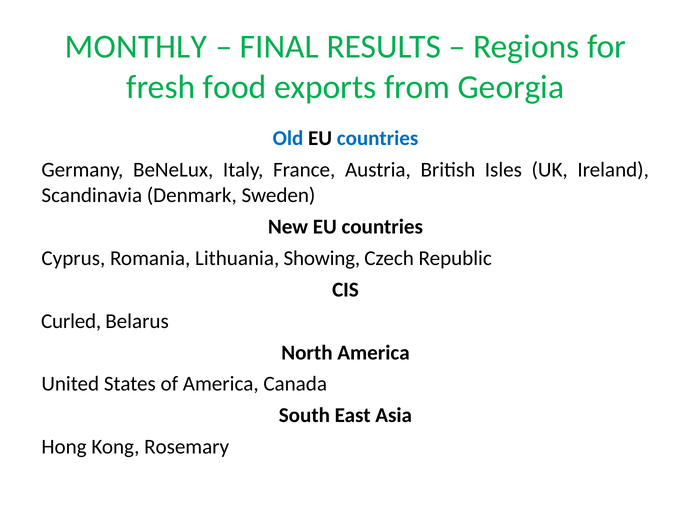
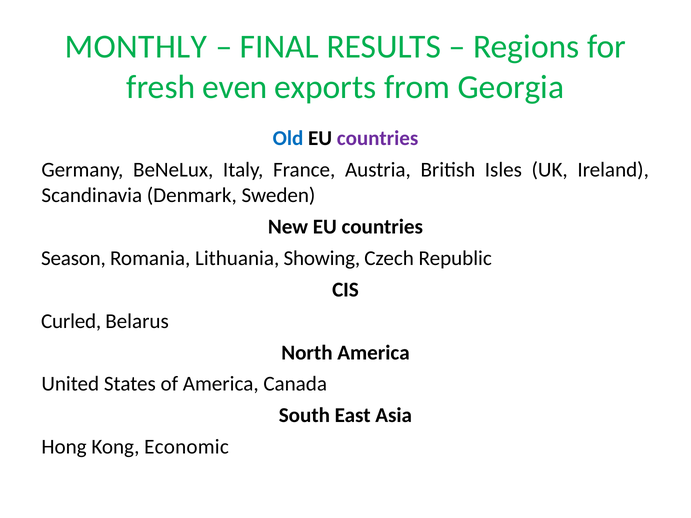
food: food -> even (235, 87)
countries colour: blue -> purple (378, 139)
Cyprus: Cyprus -> Season (73, 258)
Rosemary: Rosemary -> Economic (187, 447)
